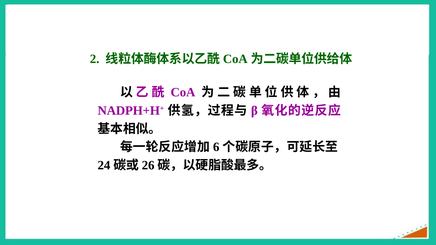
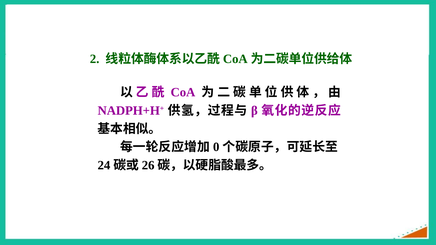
6: 6 -> 0 (216, 147)
